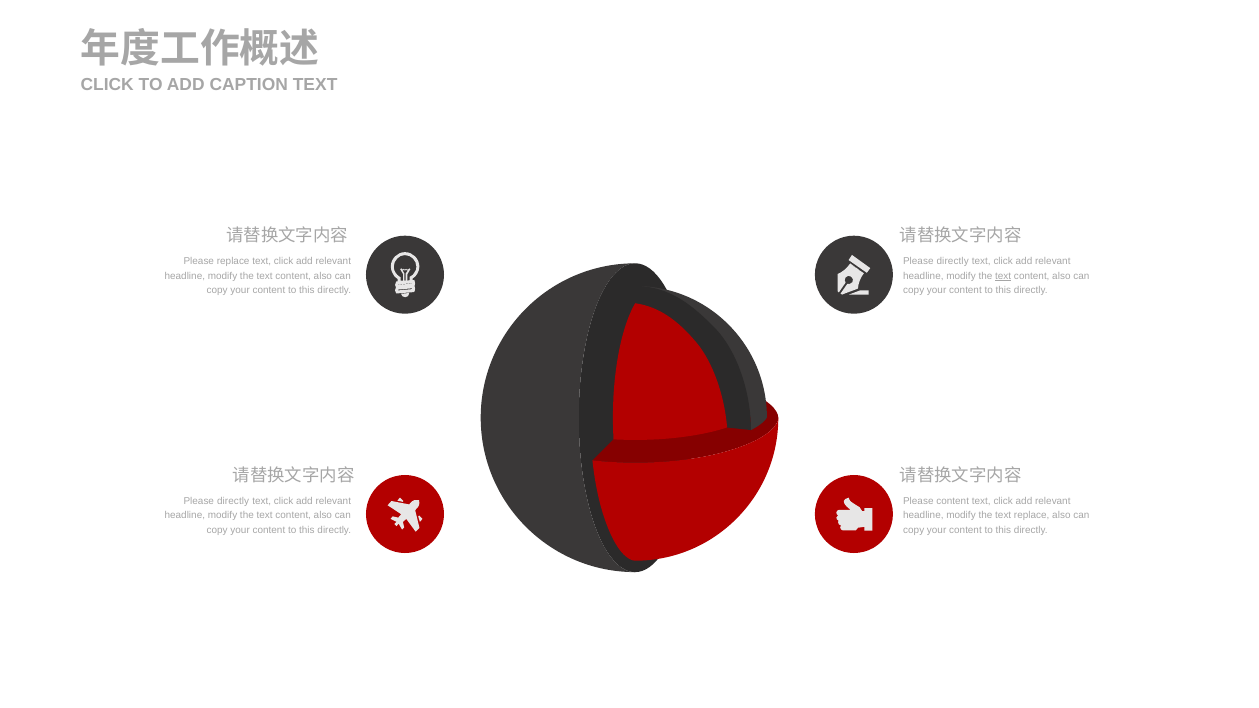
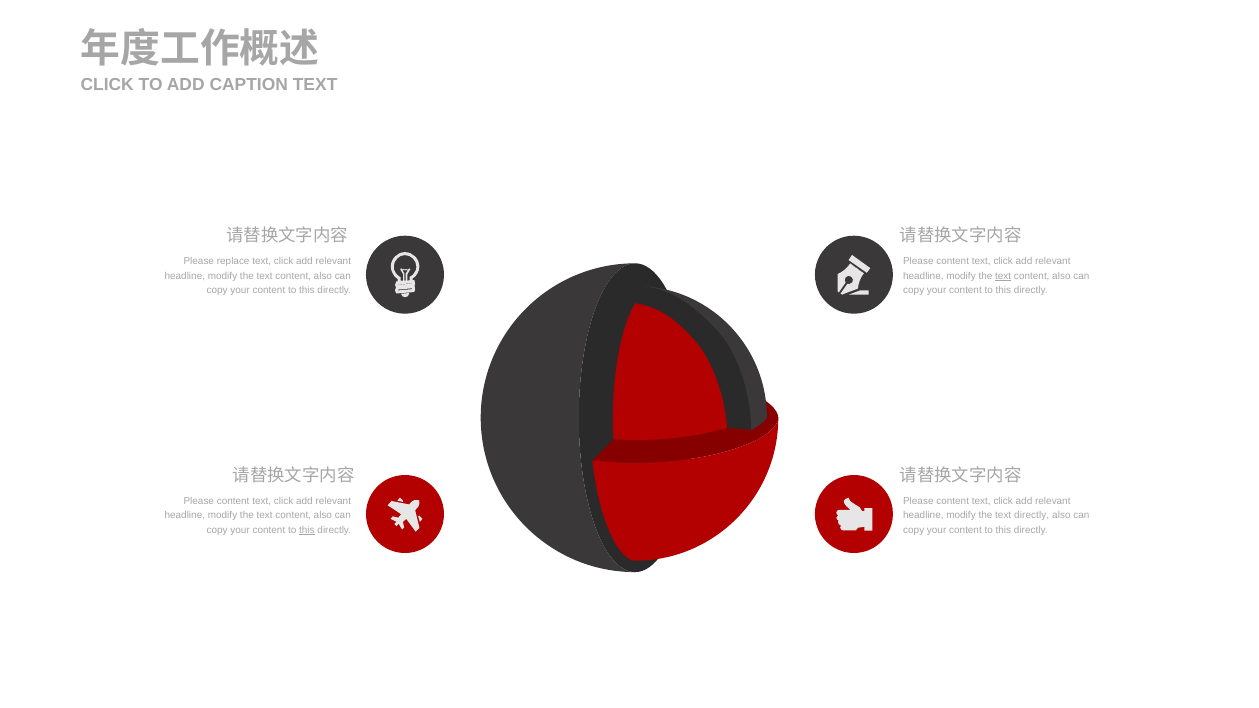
directly: directly -> content (953, 262)
directly: directly -> content (233, 502)
text replace: replace -> directly (1032, 516)
this underline: none -> present (307, 530)
